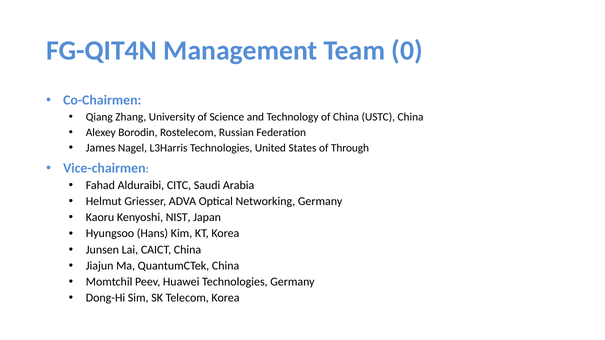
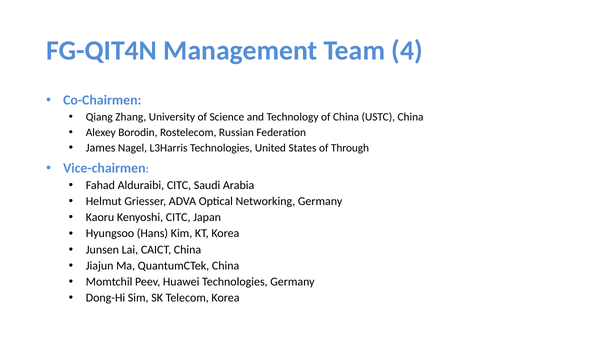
0: 0 -> 4 (407, 51)
Kenyoshi NIST: NIST -> CITC (178, 218)
